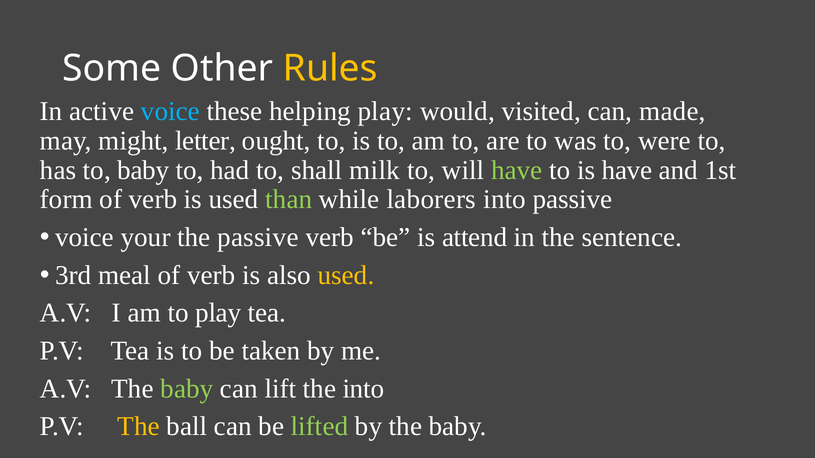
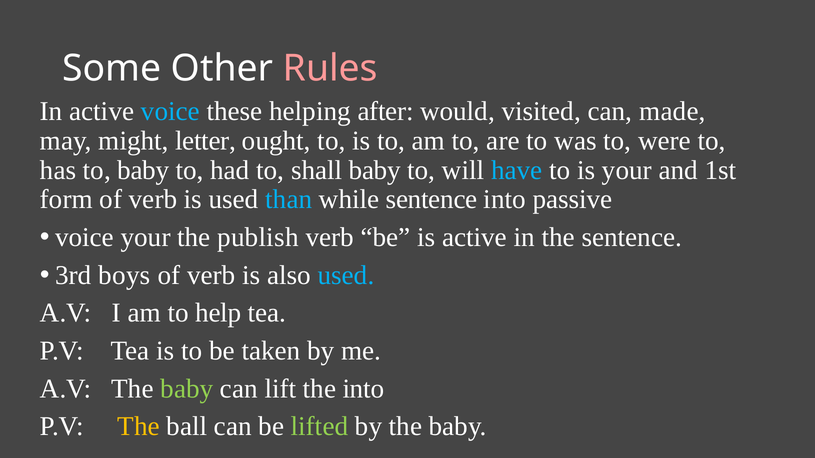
Rules colour: yellow -> pink (330, 68)
helping play: play -> after (386, 112)
shall milk: milk -> baby (375, 170)
have colour: light green -> light blue (517, 170)
is have: have -> your (627, 170)
than colour: light green -> light blue (289, 200)
while laborers: laborers -> sentence (432, 200)
the passive: passive -> publish (258, 238)
is attend: attend -> active (475, 238)
meal: meal -> boys (124, 275)
used colour: yellow -> light blue (346, 275)
to play: play -> help (218, 313)
